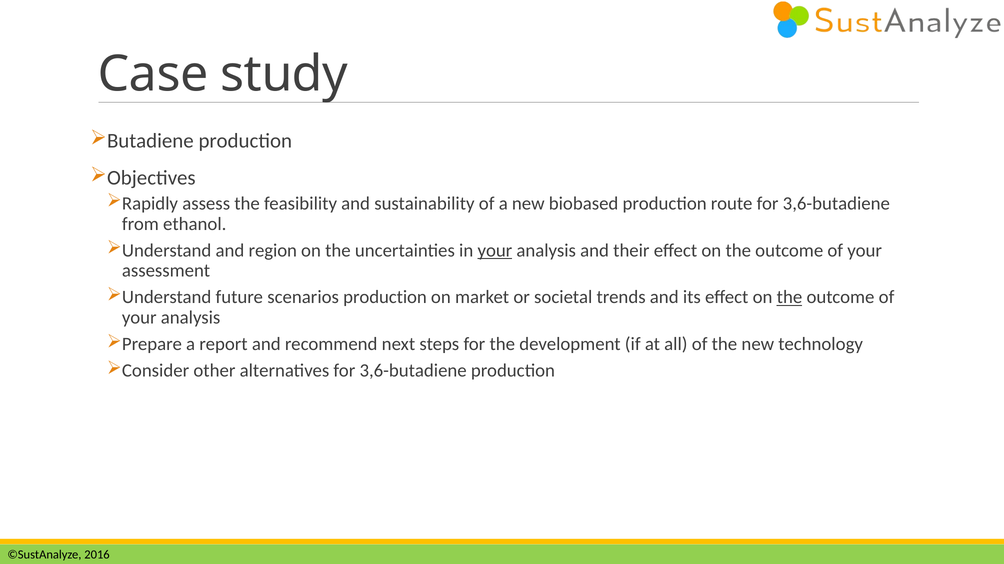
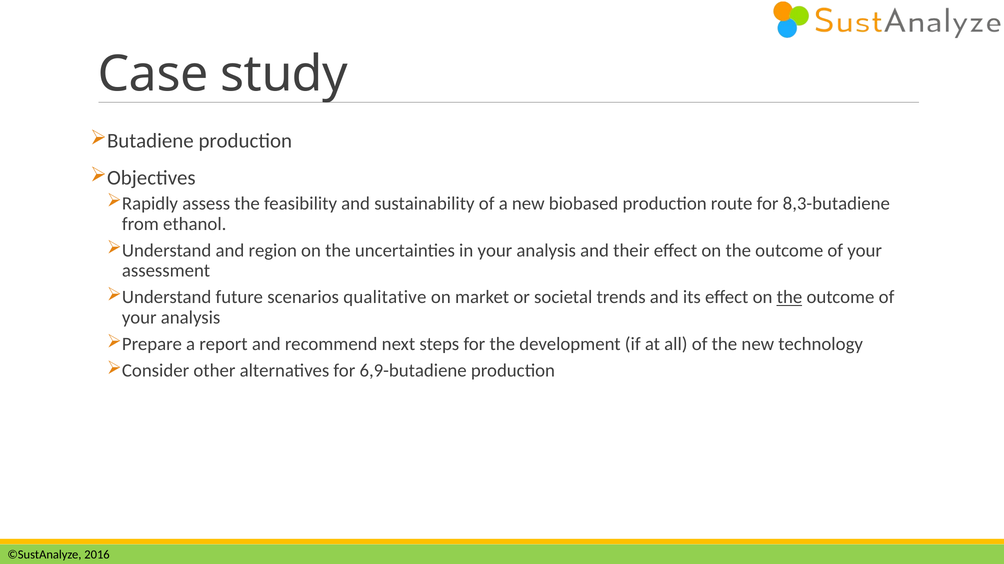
route for 3,6-butadiene: 3,6-butadiene -> 8,3-butadiene (836, 204)
your underline: present -> none (495, 251)
scenarios production: production -> qualitative (385, 298)
alternatives for 3,6-butadiene: 3,6-butadiene -> 6,9-butadiene (413, 371)
